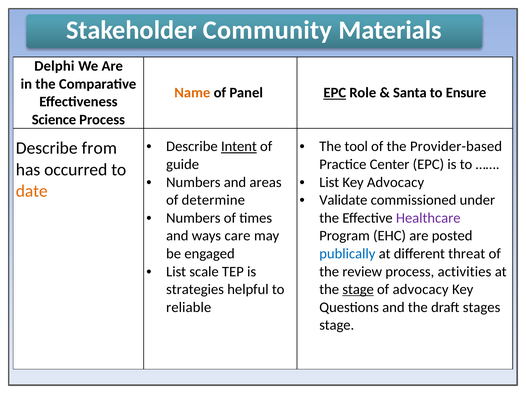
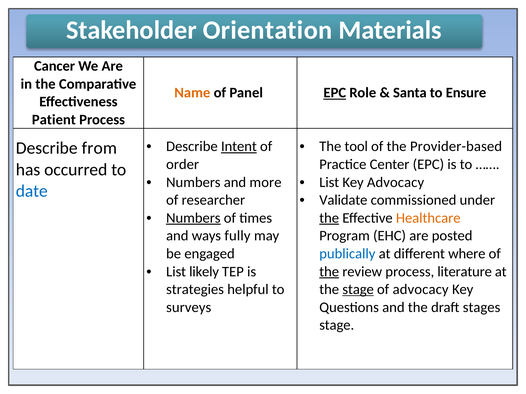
Community: Community -> Orientation (267, 30)
Delphi: Delphi -> Cancer (54, 66)
Science: Science -> Patient (54, 120)
guide: guide -> order (183, 165)
areas: areas -> more (266, 182)
date colour: orange -> blue (32, 191)
determine: determine -> researcher (213, 200)
Numbers underline: none -> present (193, 218)
the underline: none -> present (329, 218)
Healthcare colour: purple -> orange (428, 218)
care: care -> fully (237, 236)
threat: threat -> where (467, 254)
scale: scale -> likely (204, 272)
the underline: none -> present (329, 272)
activities: activities -> literature (465, 272)
reliable: reliable -> surveys (189, 308)
